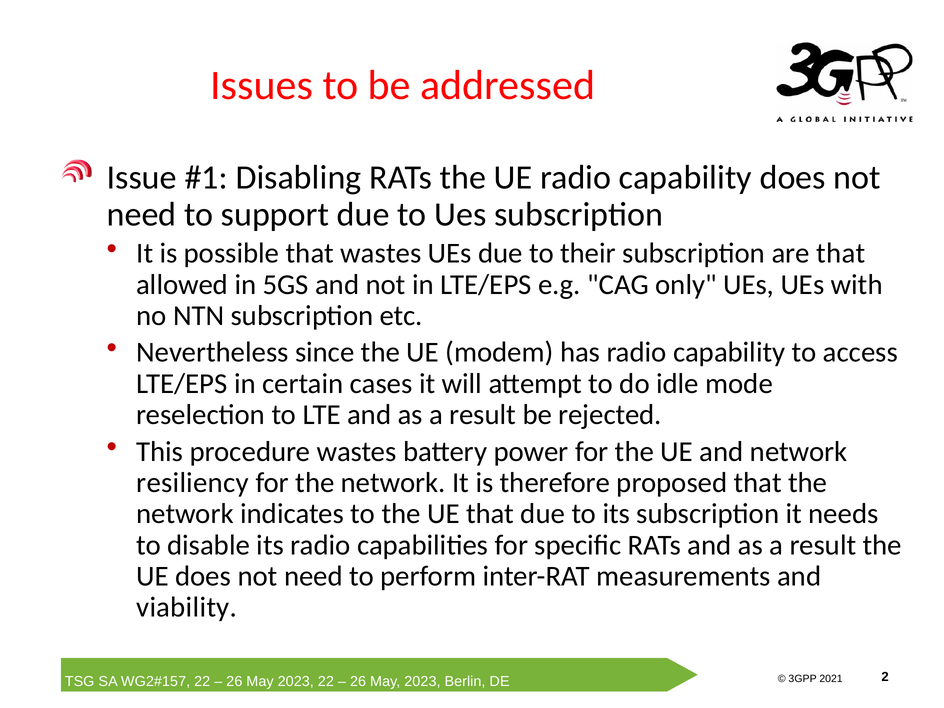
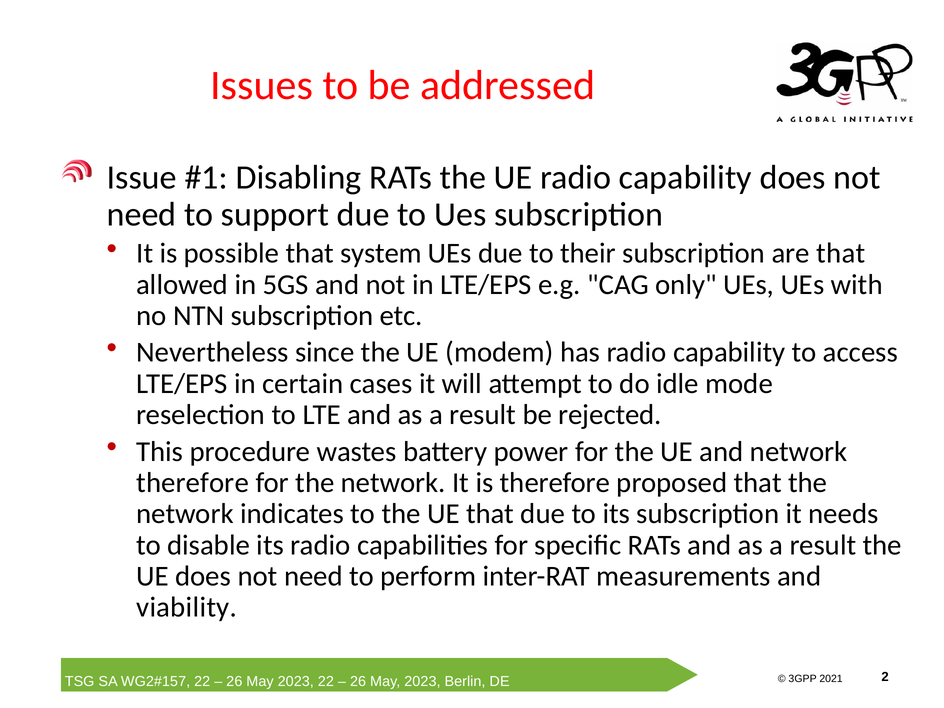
that wastes: wastes -> system (381, 253)
resiliency: resiliency -> therefore (193, 483)
